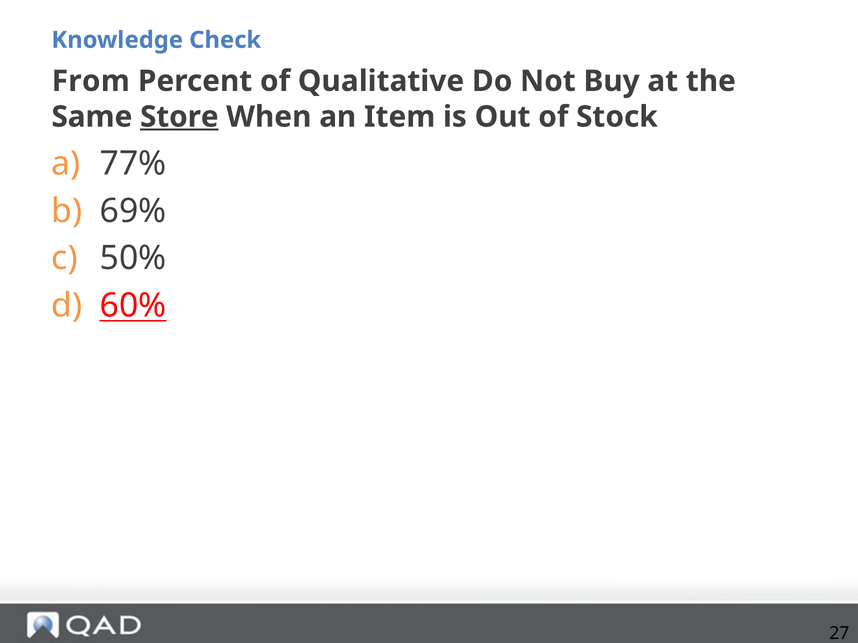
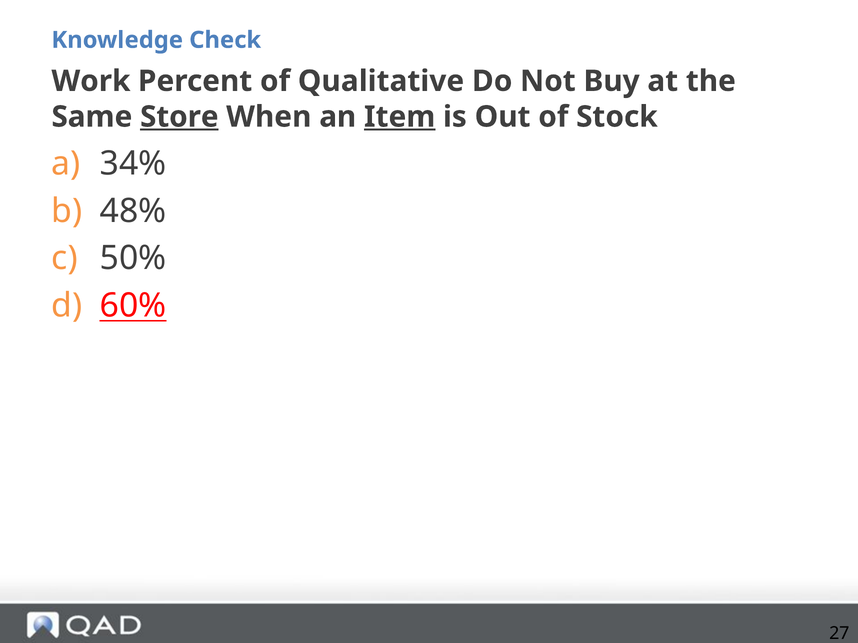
From: From -> Work (91, 81)
Item underline: none -> present (400, 117)
77%: 77% -> 34% (133, 164)
69%: 69% -> 48% (133, 211)
